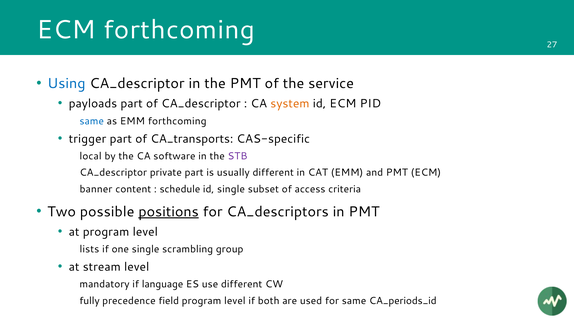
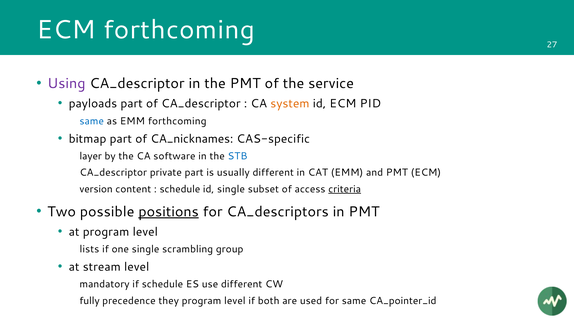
Using colour: blue -> purple (66, 84)
trigger: trigger -> bitmap (88, 139)
CA_transports: CA_transports -> CA_nicknames (192, 139)
local: local -> layer (91, 156)
STB colour: purple -> blue (237, 156)
banner: banner -> version (96, 189)
criteria underline: none -> present (345, 189)
if language: language -> schedule (162, 284)
field: field -> they (169, 301)
CA_periods_id: CA_periods_id -> CA_pointer_id (403, 301)
